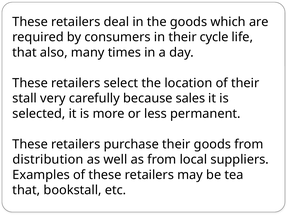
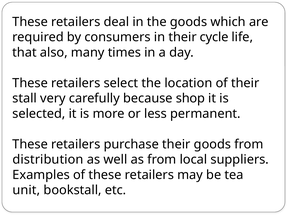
sales: sales -> shop (190, 98)
that: that -> unit (26, 190)
